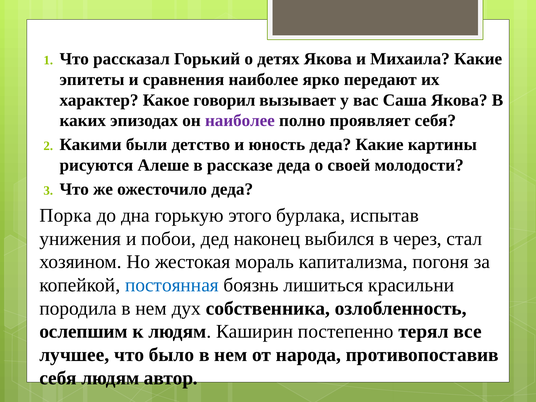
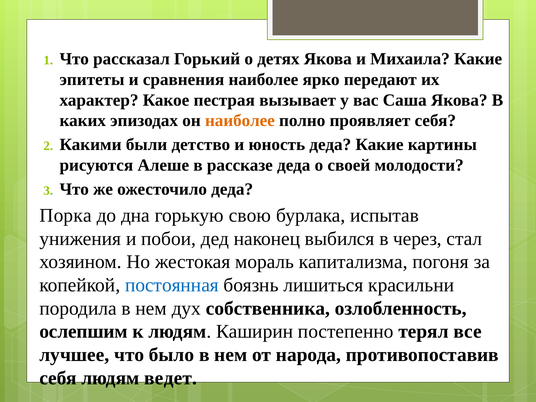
говорил: говорил -> пестрая (224, 100)
наиболее colour: purple -> orange (240, 121)
этого: этого -> свою (250, 216)
автор: автор -> ведет (171, 378)
